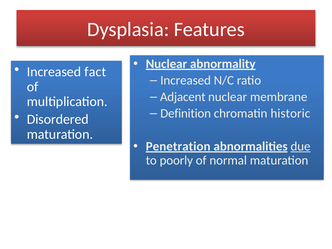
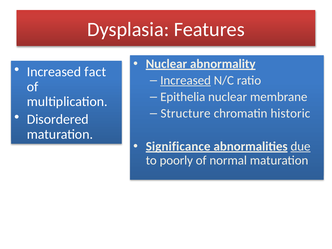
Increased underline: none -> present (186, 80)
Adjacent: Adjacent -> Epithelia (183, 97)
Definition: Definition -> Structure (186, 113)
Penetration: Penetration -> Significance (178, 146)
